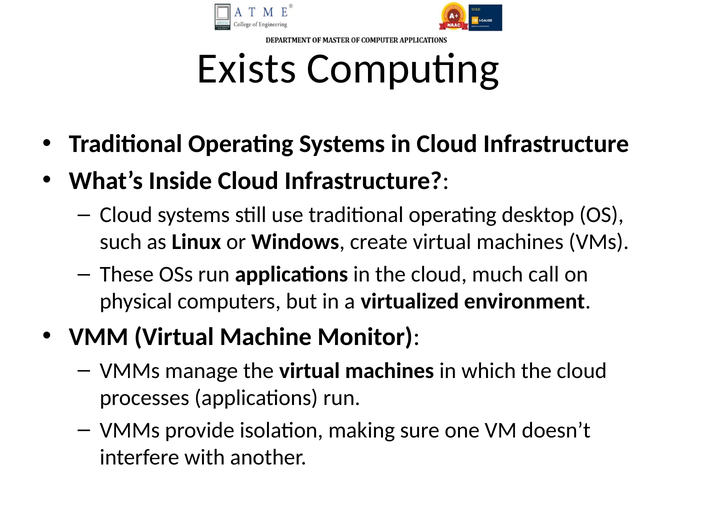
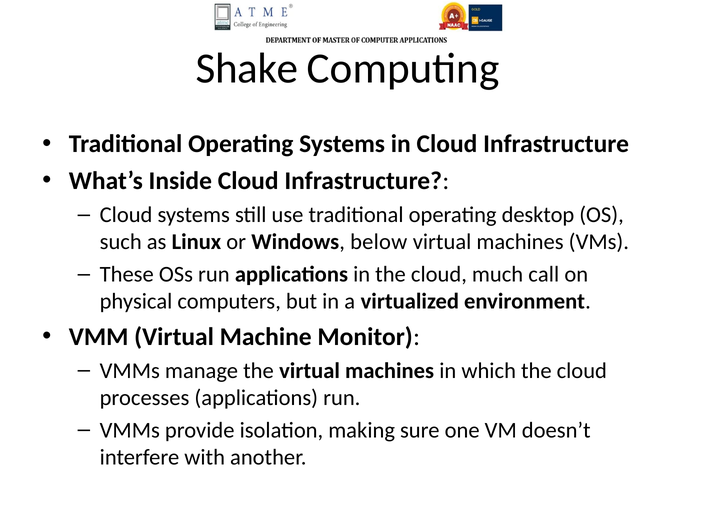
Exists: Exists -> Shake (247, 68)
create: create -> below (379, 242)
